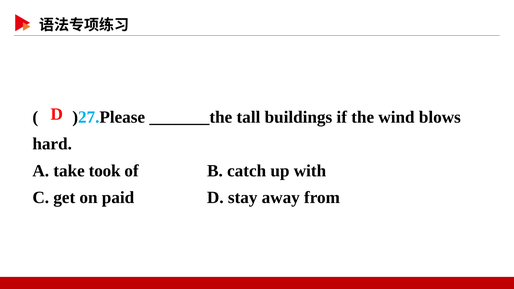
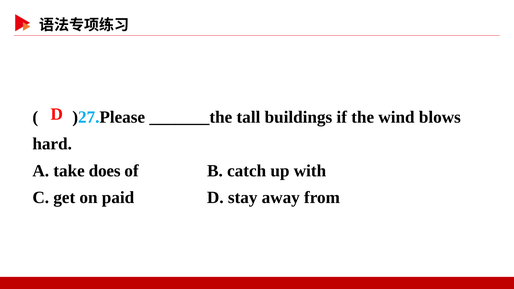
took: took -> does (105, 171)
